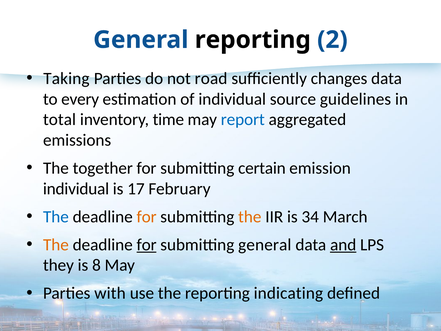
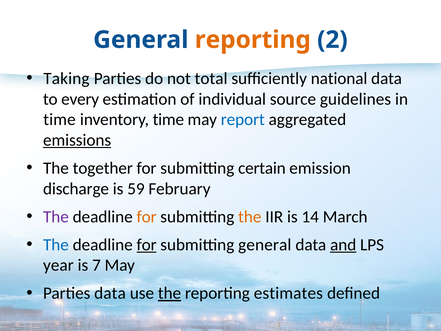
reporting colour: black -> orange (253, 40)
road: road -> total (211, 78)
changes: changes -> national (339, 78)
total: total -> time (59, 120)
emissions underline: none -> present (77, 140)
individual: individual -> discharge (76, 189)
17: 17 -> 59 (136, 189)
The colour: blue -> purple (56, 217)
34: 34 -> 14 (310, 217)
The colour: orange -> blue (56, 245)
they: they -> year (58, 265)
8: 8 -> 7 (96, 265)
Parties with: with -> data (110, 293)
the underline: none -> present (170, 293)
indicating: indicating -> estimates (288, 293)
